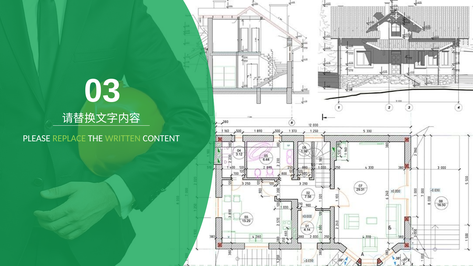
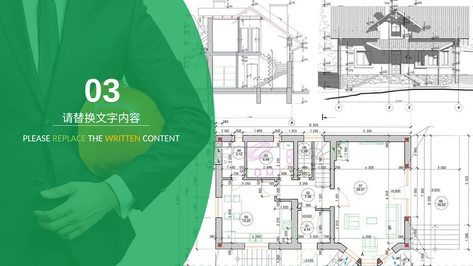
WRITTEN colour: light green -> yellow (123, 138)
